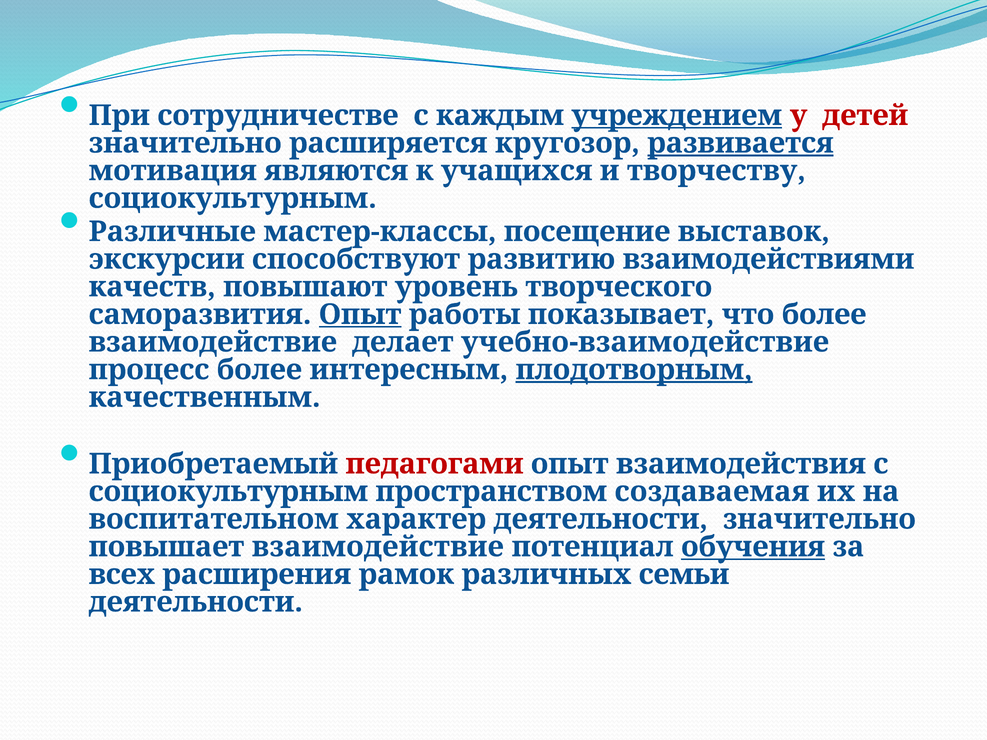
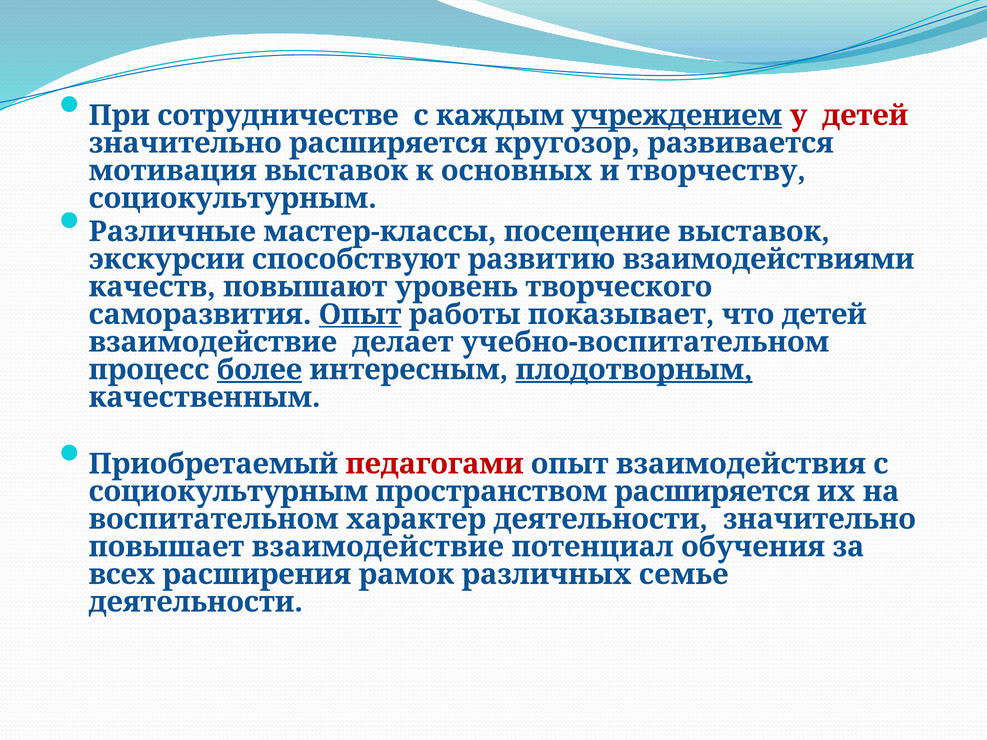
развивается underline: present -> none (741, 143)
мотивация являются: являются -> выставок (336, 171)
учащихся: учащихся -> основных (517, 171)
что более: более -> детей (824, 315)
учебно-взаимодействие: учебно-взаимодействие -> учебно-воспитательном (645, 342)
более underline: none -> present (259, 370)
пространством создаваемая: создаваемая -> расширяется (712, 492)
обучения underline: present -> none (753, 547)
семьи: семьи -> семье (684, 575)
